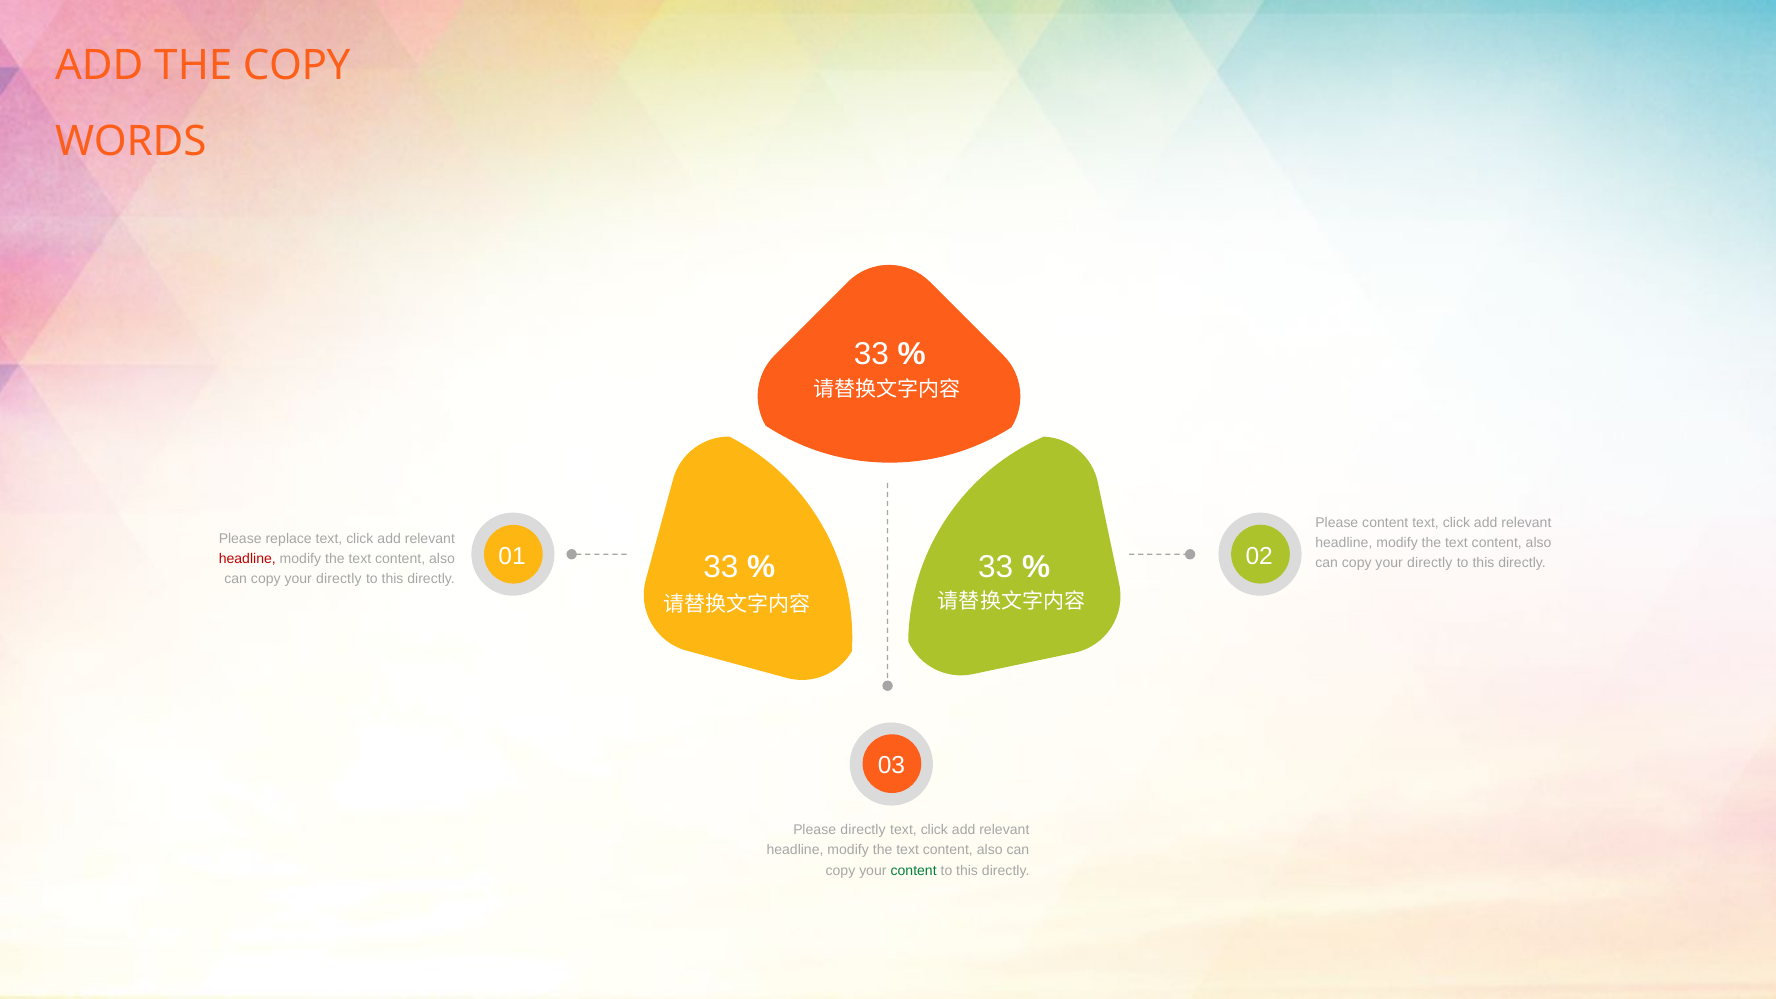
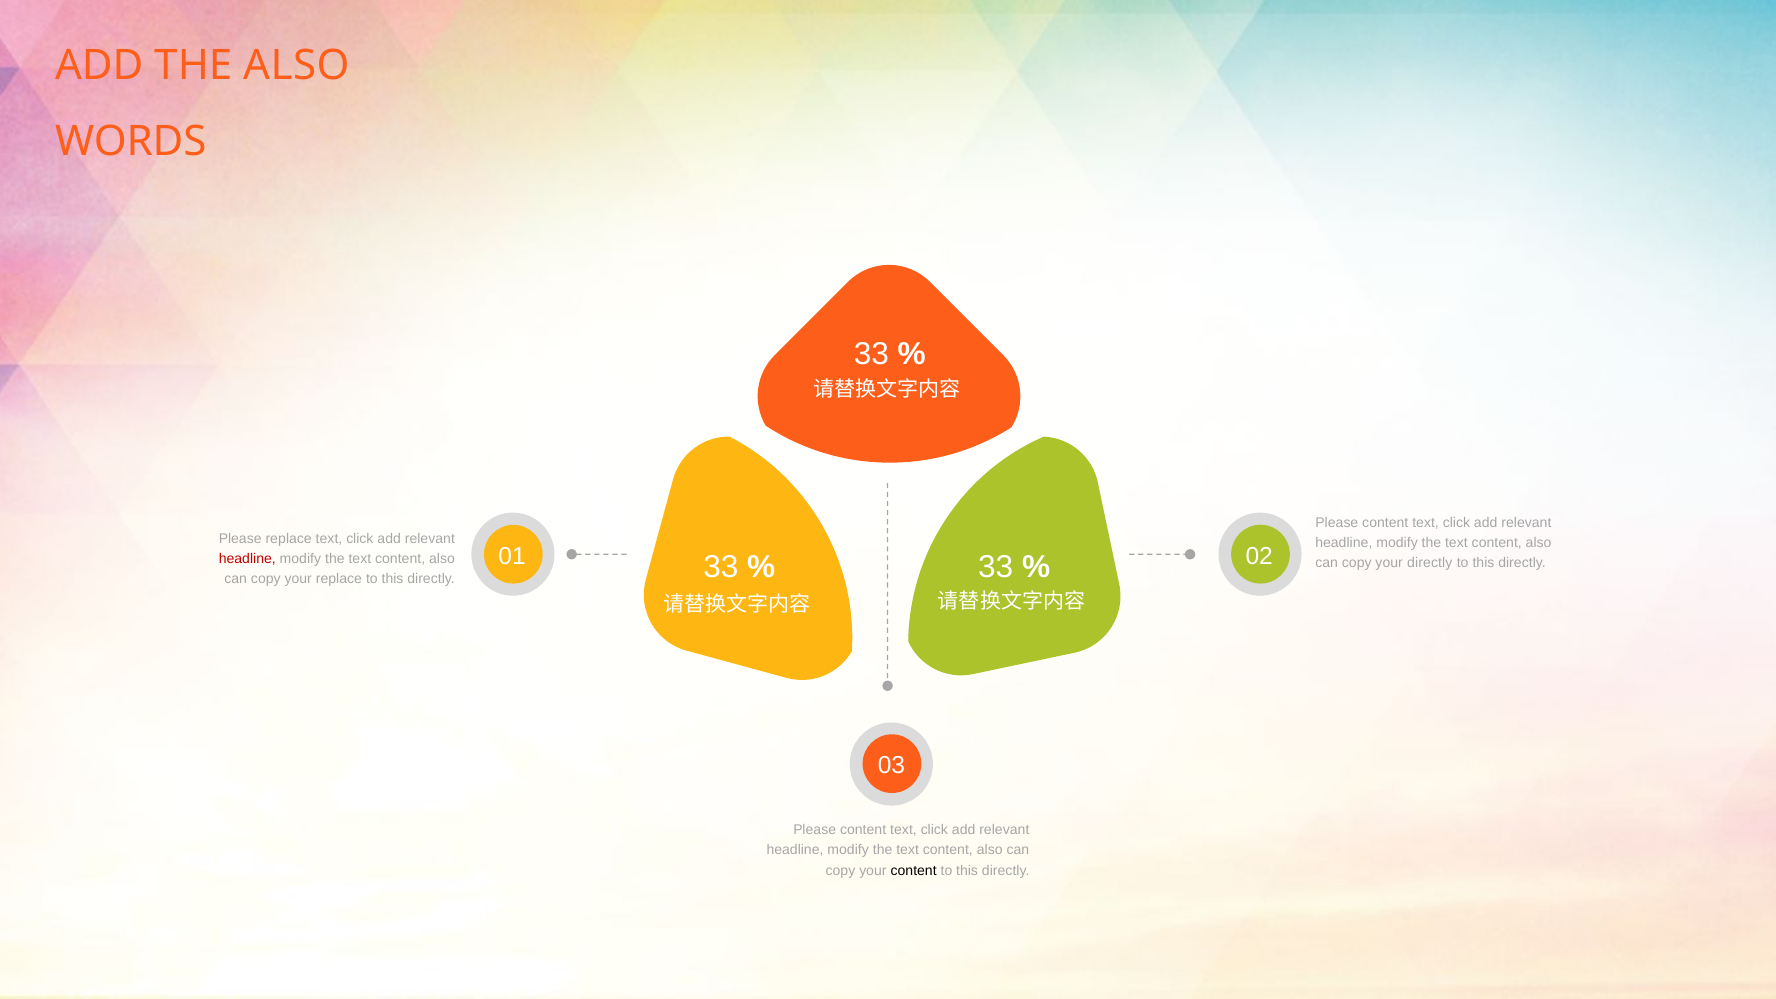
THE COPY: COPY -> ALSO (296, 66)
directly: directly -> replace (339, 579)
directly: directly -> content (863, 830)
content colour: green -> black (914, 870)
